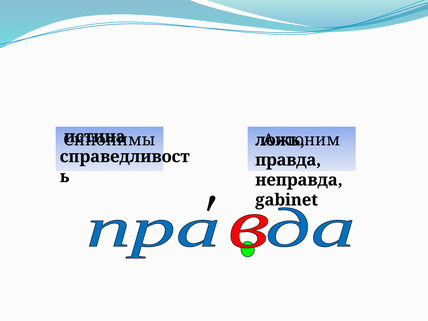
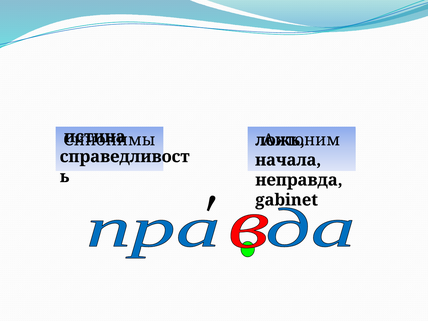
правда: правда -> начала (288, 160)
